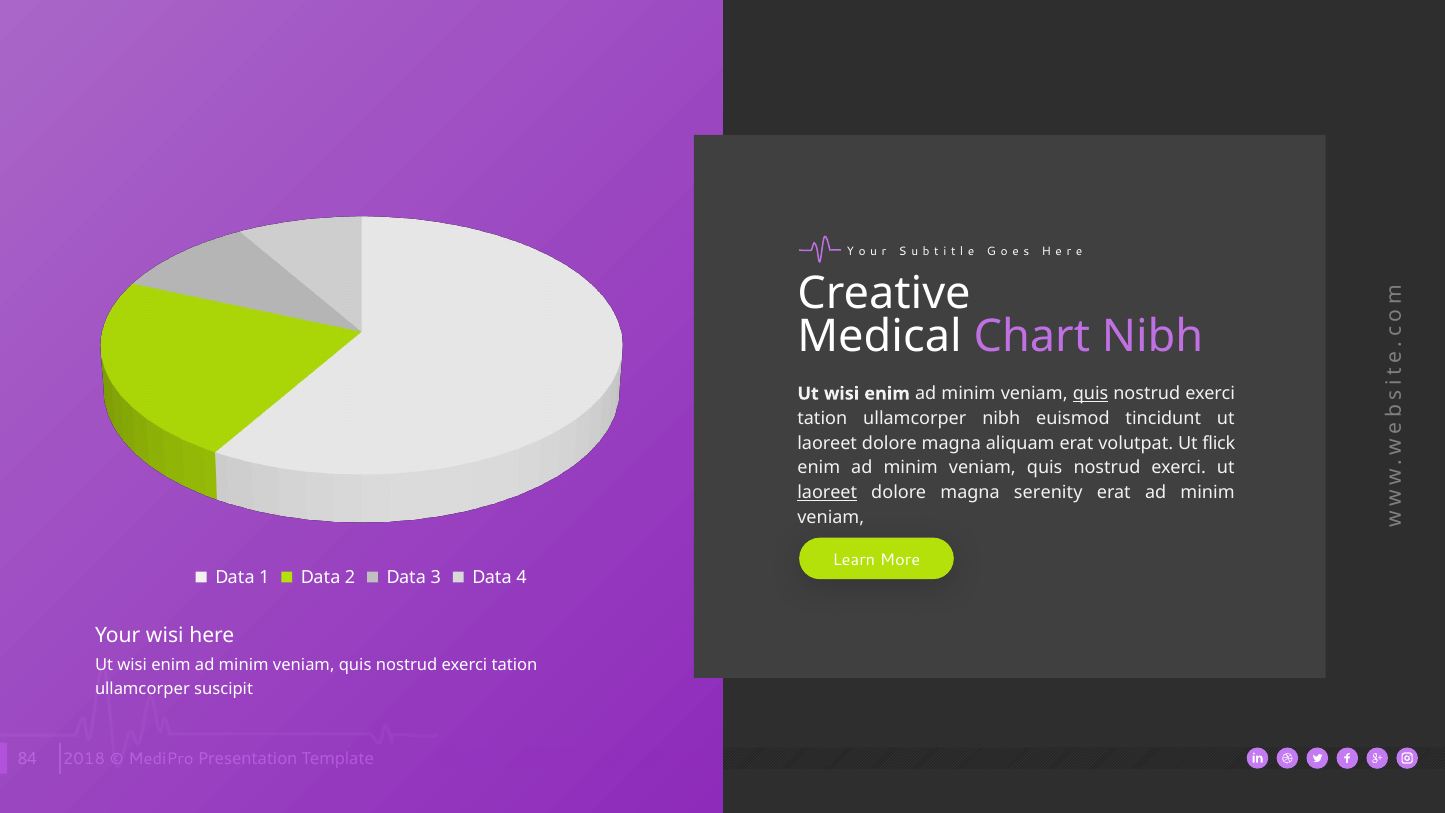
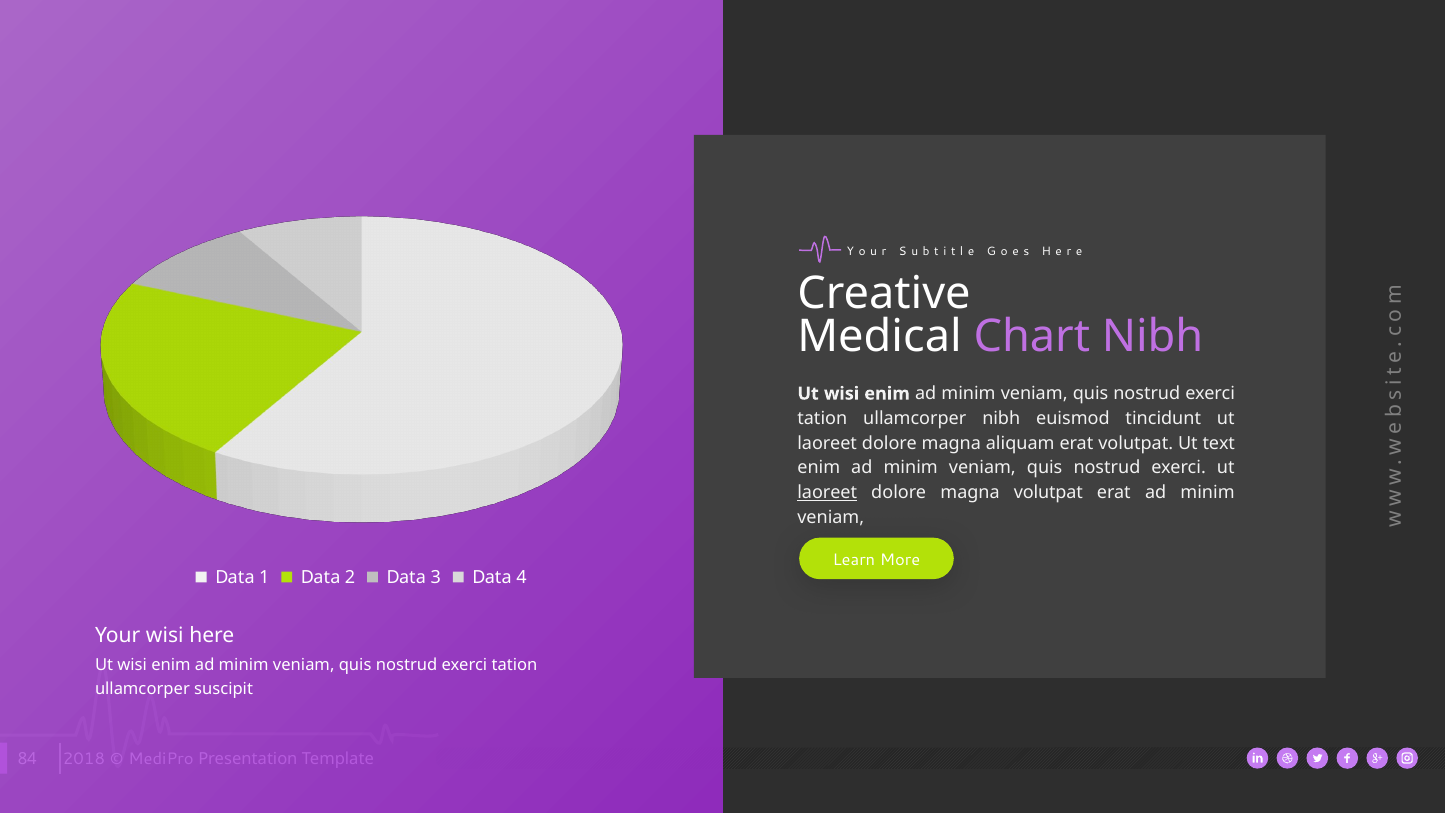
quis underline: present -> none (1091, 394)
flick: flick -> text (1219, 443)
magna serenity: serenity -> volutpat (1048, 492)
